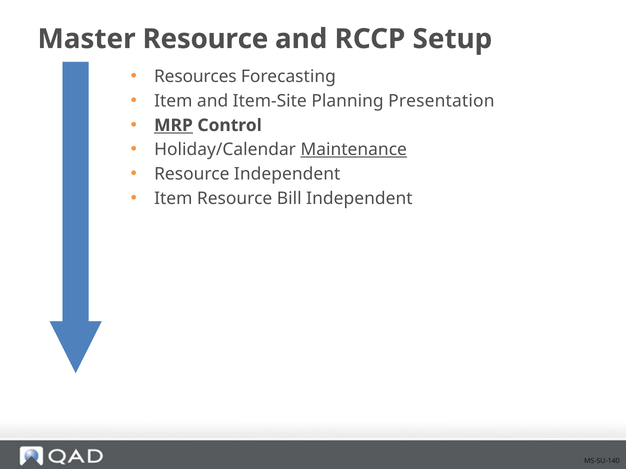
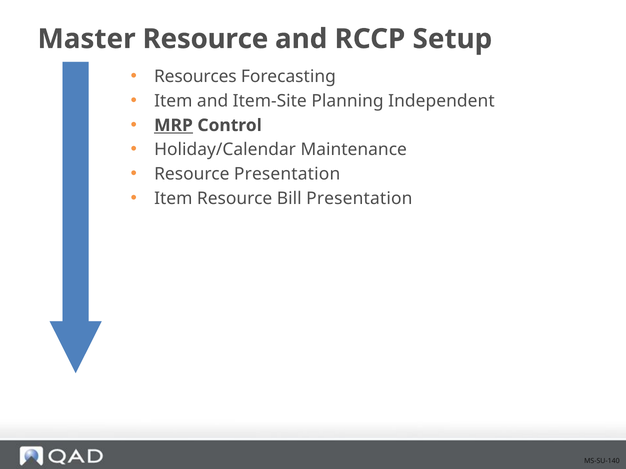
Presentation: Presentation -> Independent (441, 101)
Maintenance underline: present -> none (354, 150)
Resource Independent: Independent -> Presentation (287, 174)
Bill Independent: Independent -> Presentation (359, 199)
